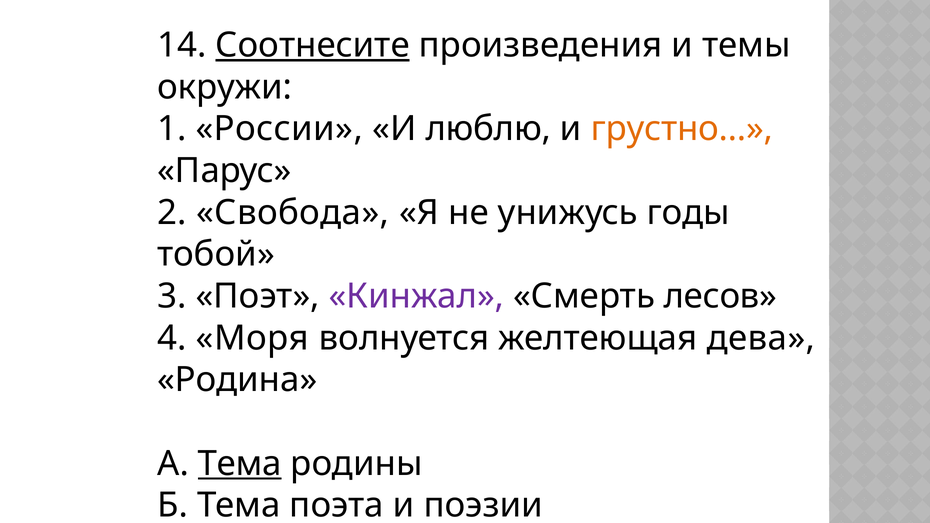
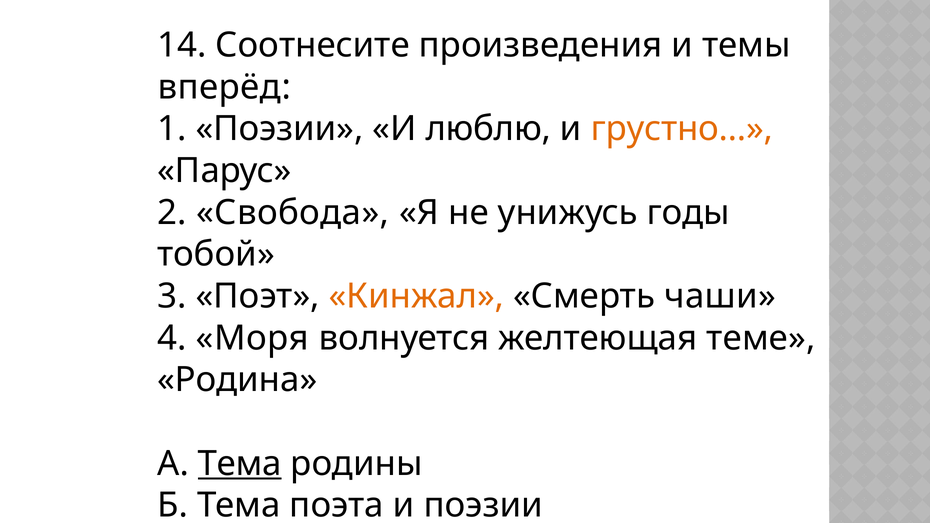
Соотнесите underline: present -> none (313, 45)
окружи: окружи -> вперёд (224, 87)
1 России: России -> Поэзии (280, 129)
Кинжал colour: purple -> orange (416, 296)
лесов: лесов -> чаши (720, 296)
дева: дева -> теме (761, 338)
